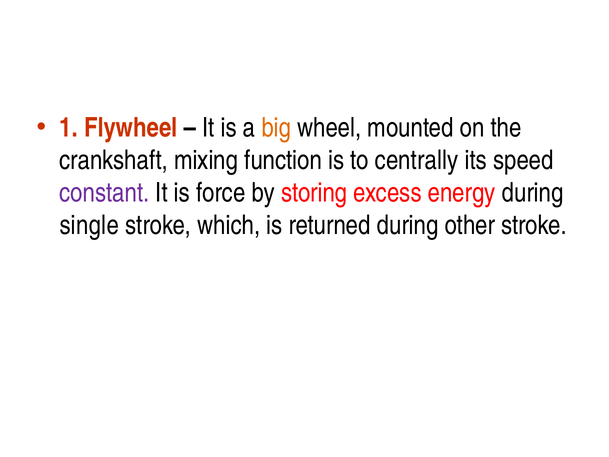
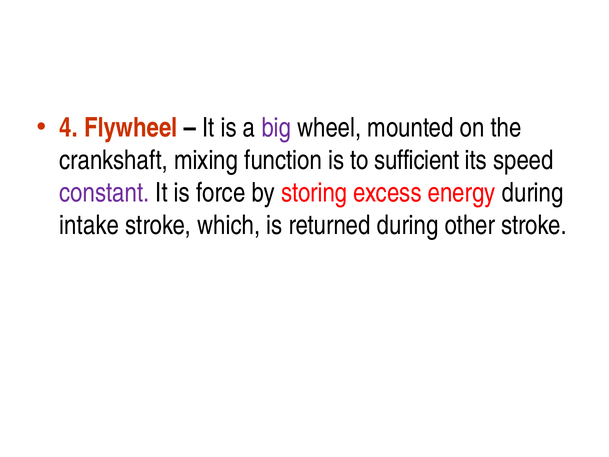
1: 1 -> 4 (69, 128)
big colour: orange -> purple (276, 128)
centrally: centrally -> sufficient (417, 160)
single: single -> intake (89, 225)
